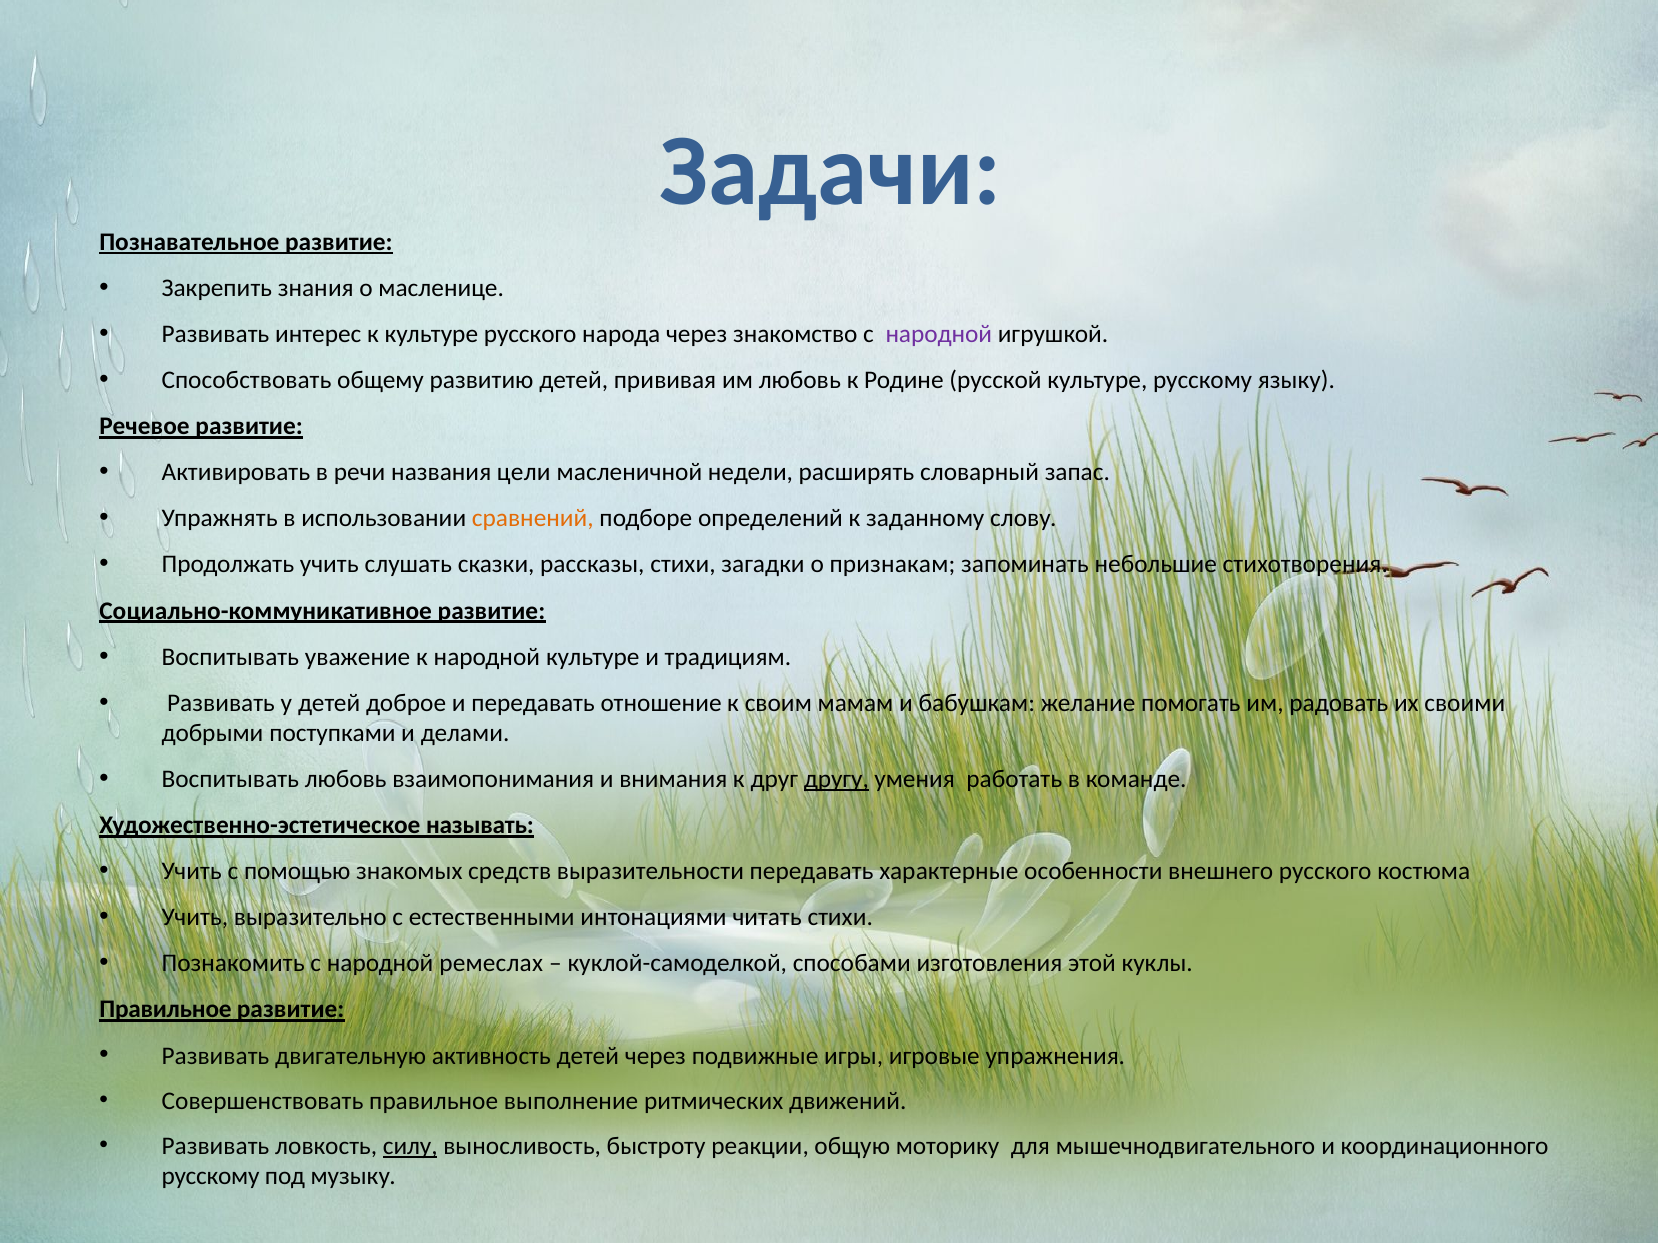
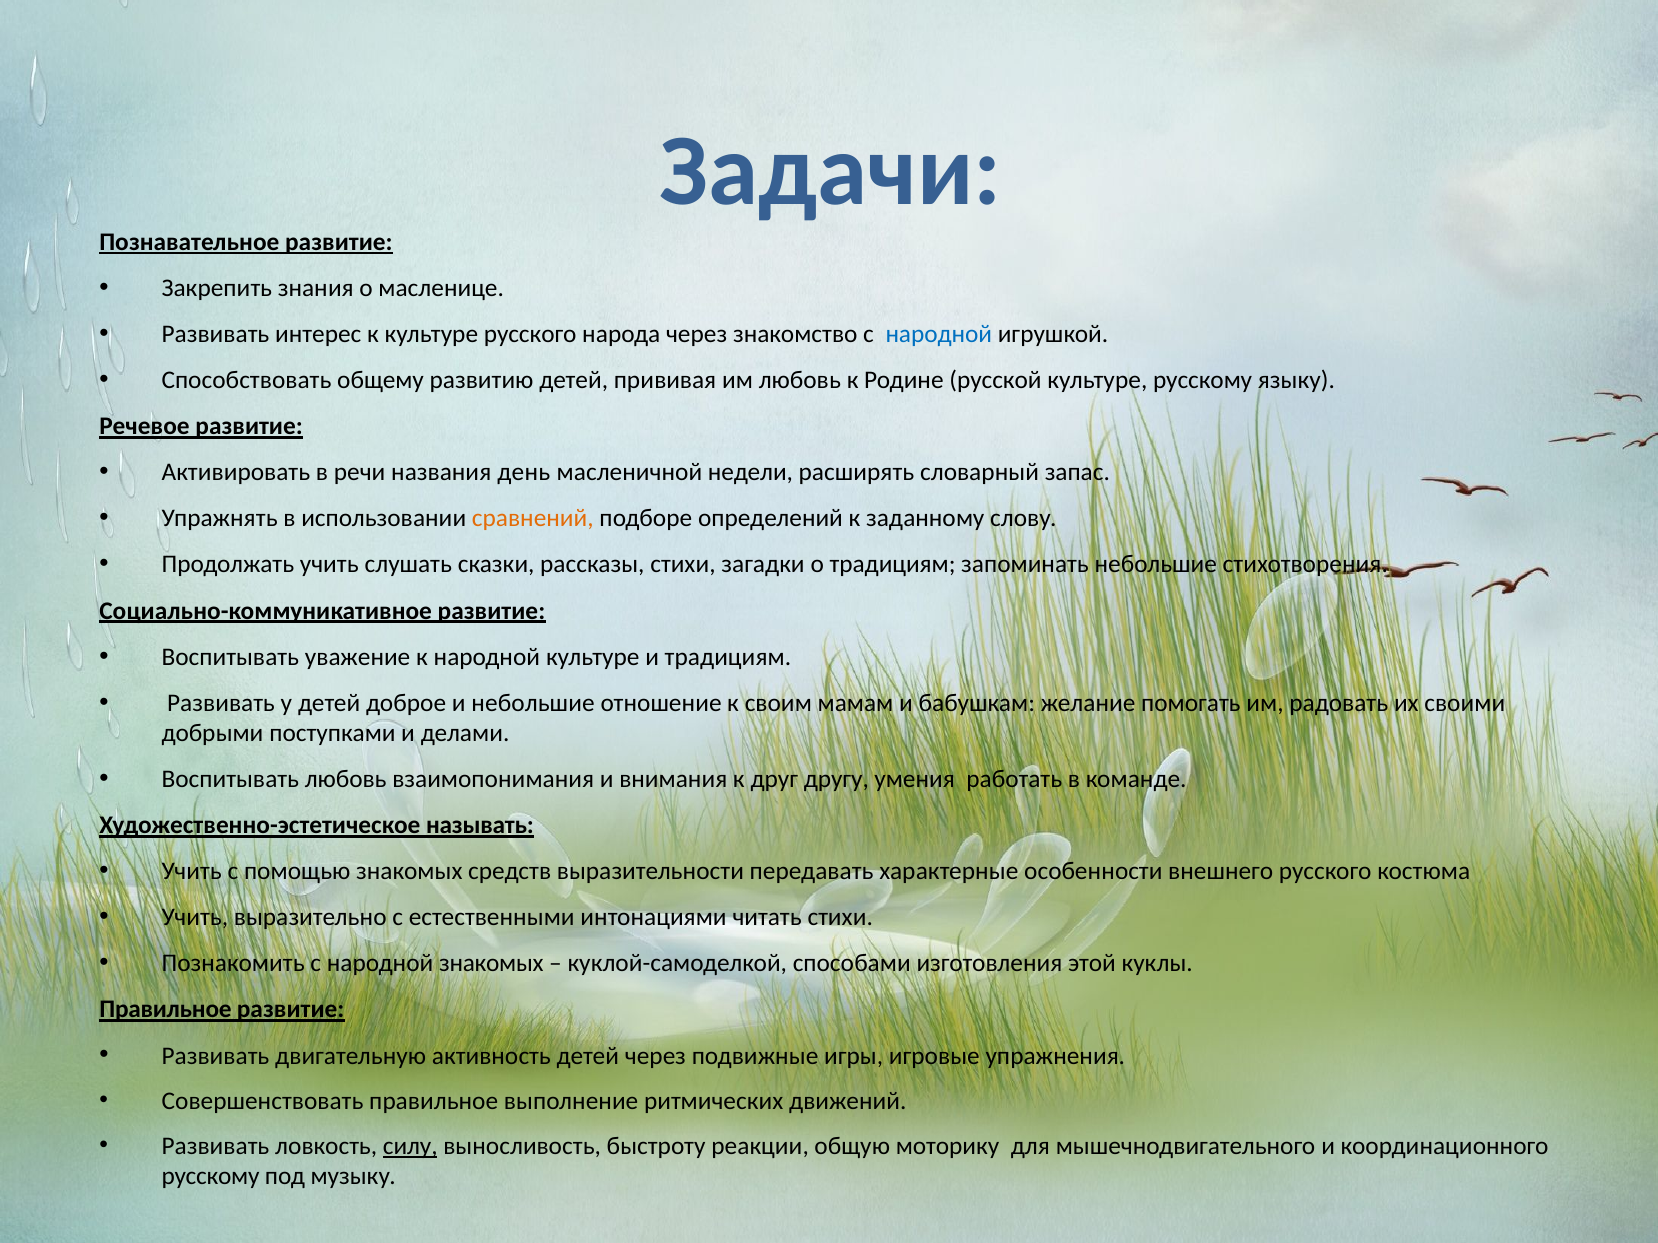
народной colour: purple -> blue (939, 334)
цели: цели -> день (524, 473)
о признакам: признакам -> традициям (893, 565)
и передавать: передавать -> небольшие (533, 703)
другу underline: present -> none (836, 780)
народной ремеслах: ремеслах -> знакомых (491, 964)
